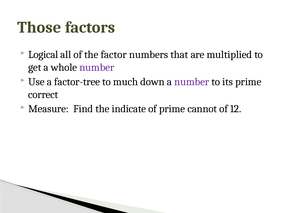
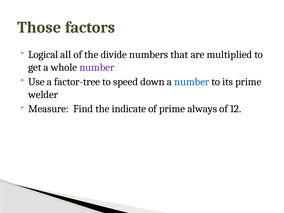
factor: factor -> divide (114, 55)
much: much -> speed (126, 82)
number colour: purple -> blue (192, 82)
correct: correct -> welder (43, 94)
cannot: cannot -> always (202, 109)
